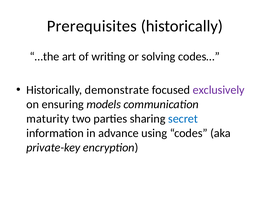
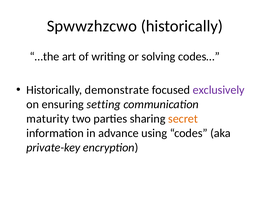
Prerequisites: Prerequisites -> Spwwzhzcwo (92, 26)
models: models -> setting (104, 105)
secret colour: blue -> orange (183, 119)
